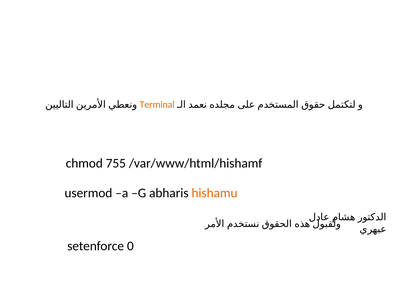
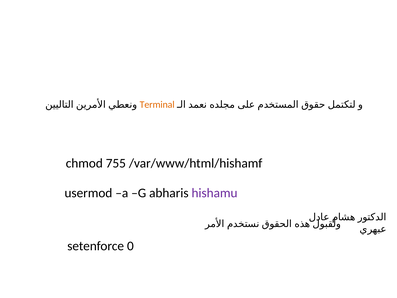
hishamu colour: orange -> purple (215, 193)
